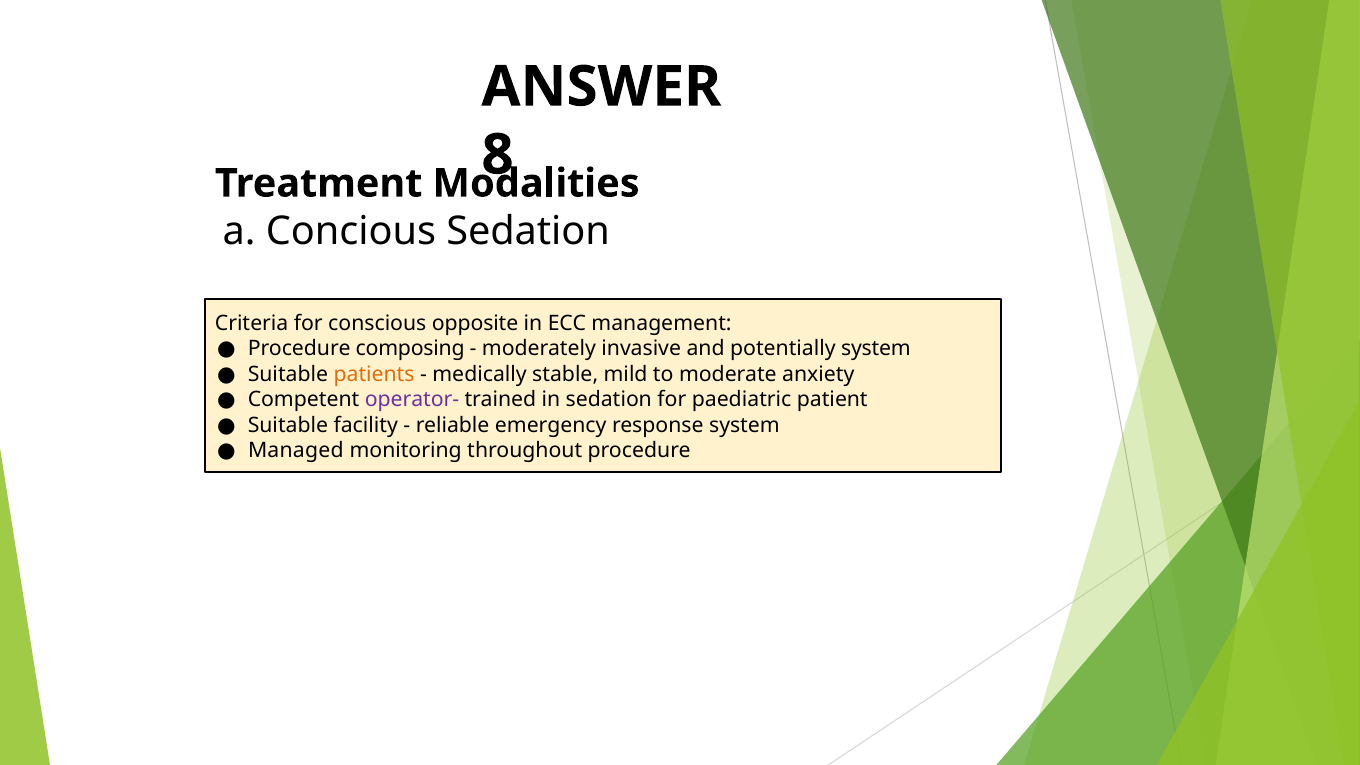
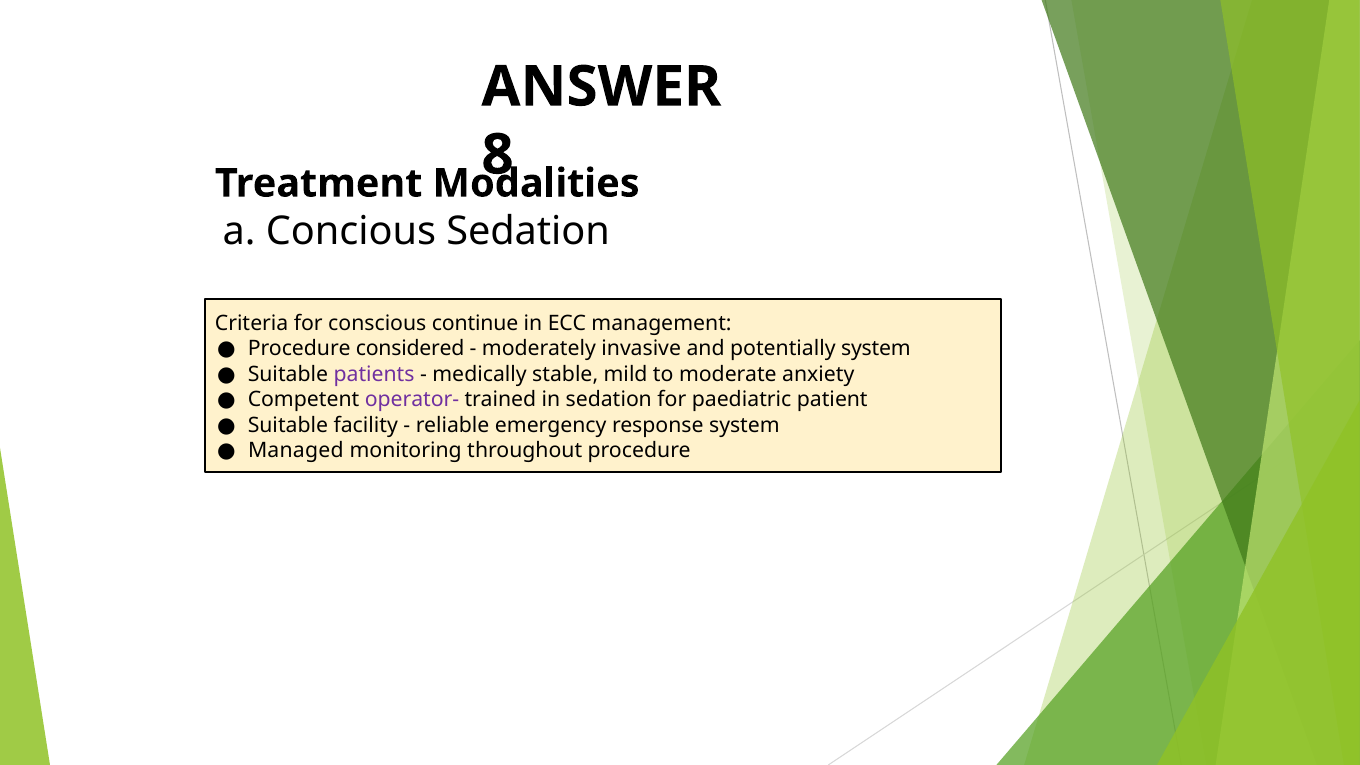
opposite: opposite -> continue (475, 323)
composing: composing -> considered (410, 349)
patients colour: orange -> purple (374, 374)
